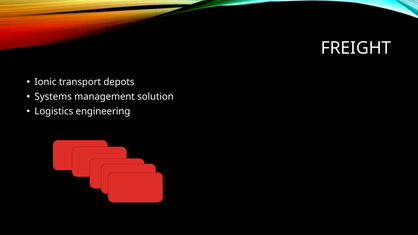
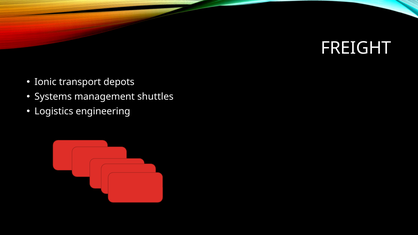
solution: solution -> shuttles (155, 97)
